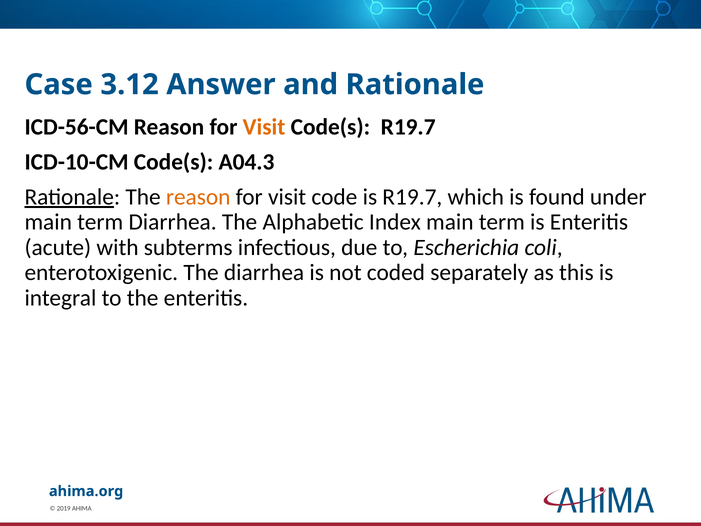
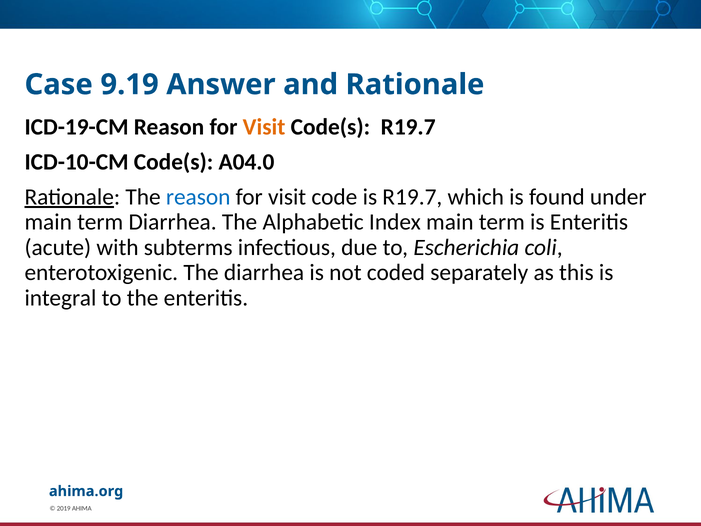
3.12: 3.12 -> 9.19 (130, 85)
ICD-56-CM: ICD-56-CM -> ICD-19-CM (77, 127)
A04.3: A04.3 -> A04.0 (247, 162)
reason colour: orange -> blue (198, 197)
